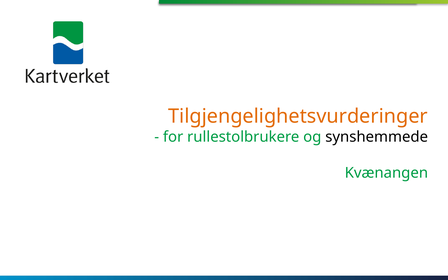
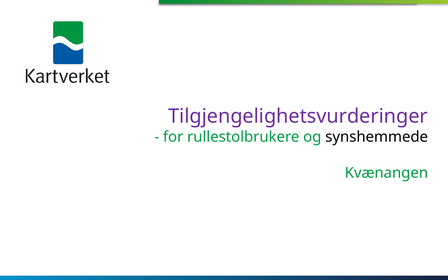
Tilgjengelighetsvurderinger colour: orange -> purple (298, 116)
